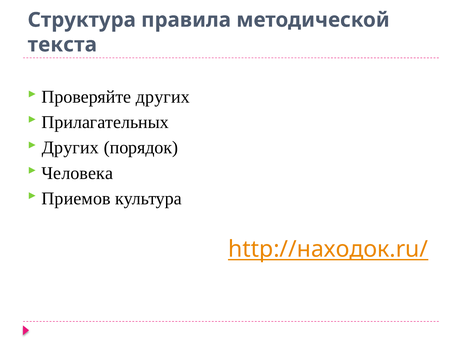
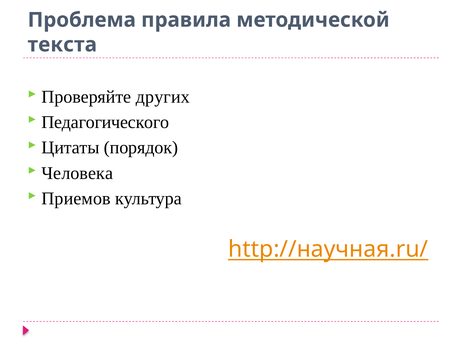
Структура: Структура -> Проблема (82, 20)
Прилагательных: Прилагательных -> Педагогического (105, 122)
Других: Других -> Цитаты (70, 147)
http://находок.ru/: http://находок.ru/ -> http://научная.ru/ (328, 249)
